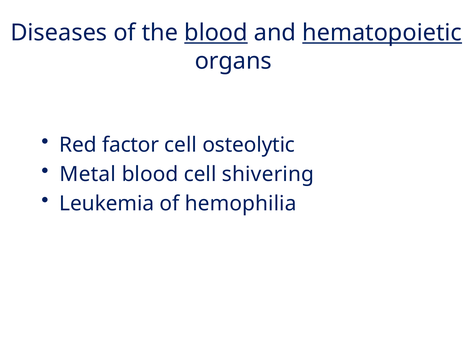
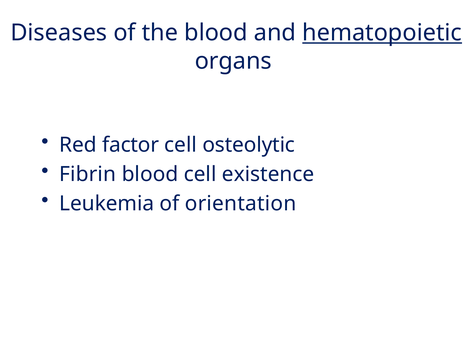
blood underline: present -> none (216, 33)
Metal: Metal -> Fibrin (88, 174)
shivering: shivering -> existence (268, 174)
hemophilia: hemophilia -> orientation (241, 204)
